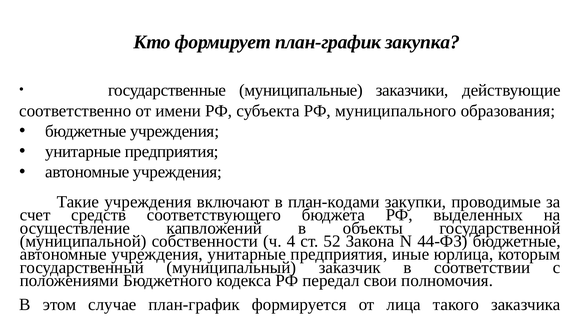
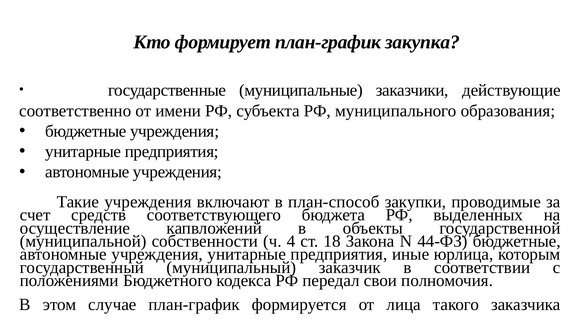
план-кодами: план-кодами -> план-способ (334, 202)
52: 52 -> 18 (332, 242)
